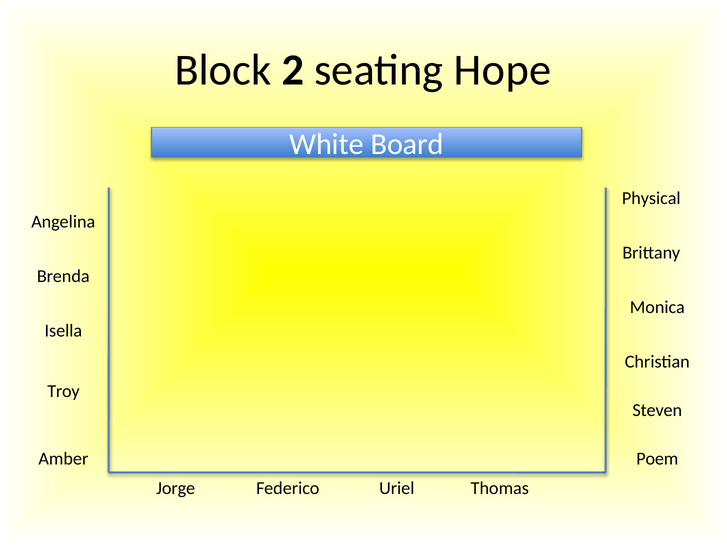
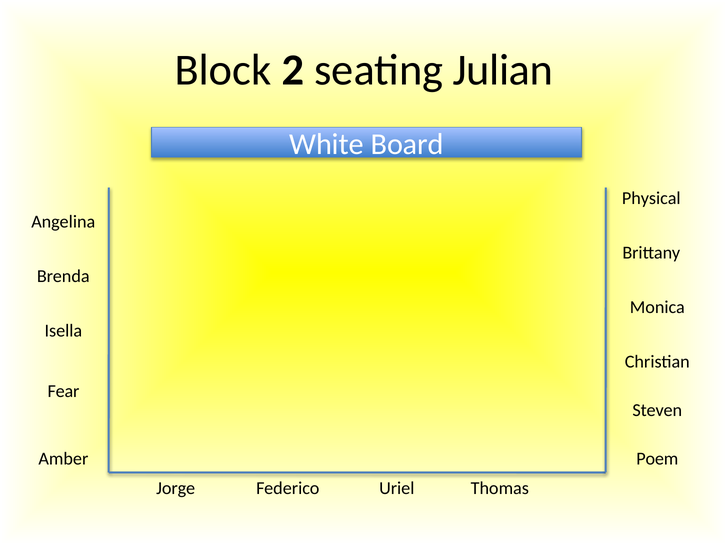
Hope: Hope -> Julian (503, 70)
Troy: Troy -> Fear (63, 391)
